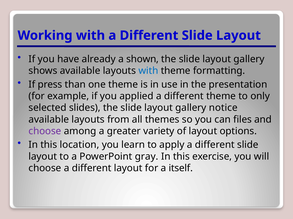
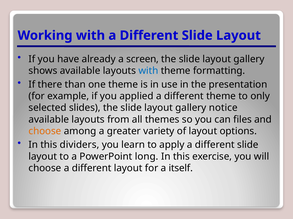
shown: shown -> screen (143, 59)
press: press -> there (50, 85)
choose colour: purple -> orange (45, 132)
location: location -> dividers (79, 145)
gray: gray -> long (147, 157)
